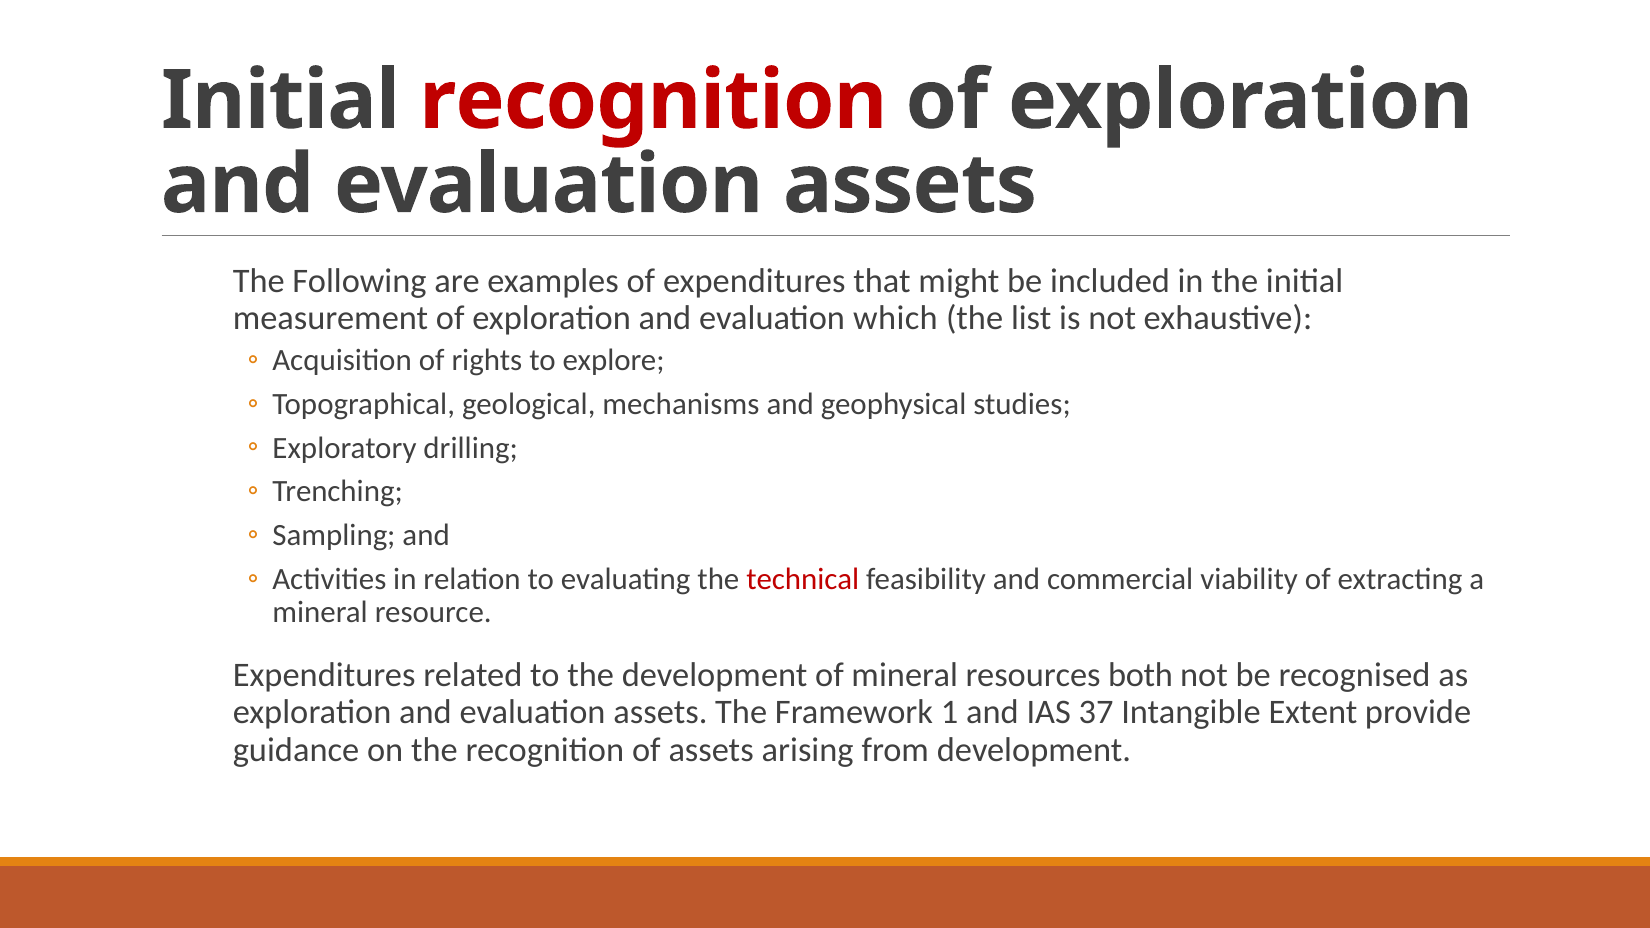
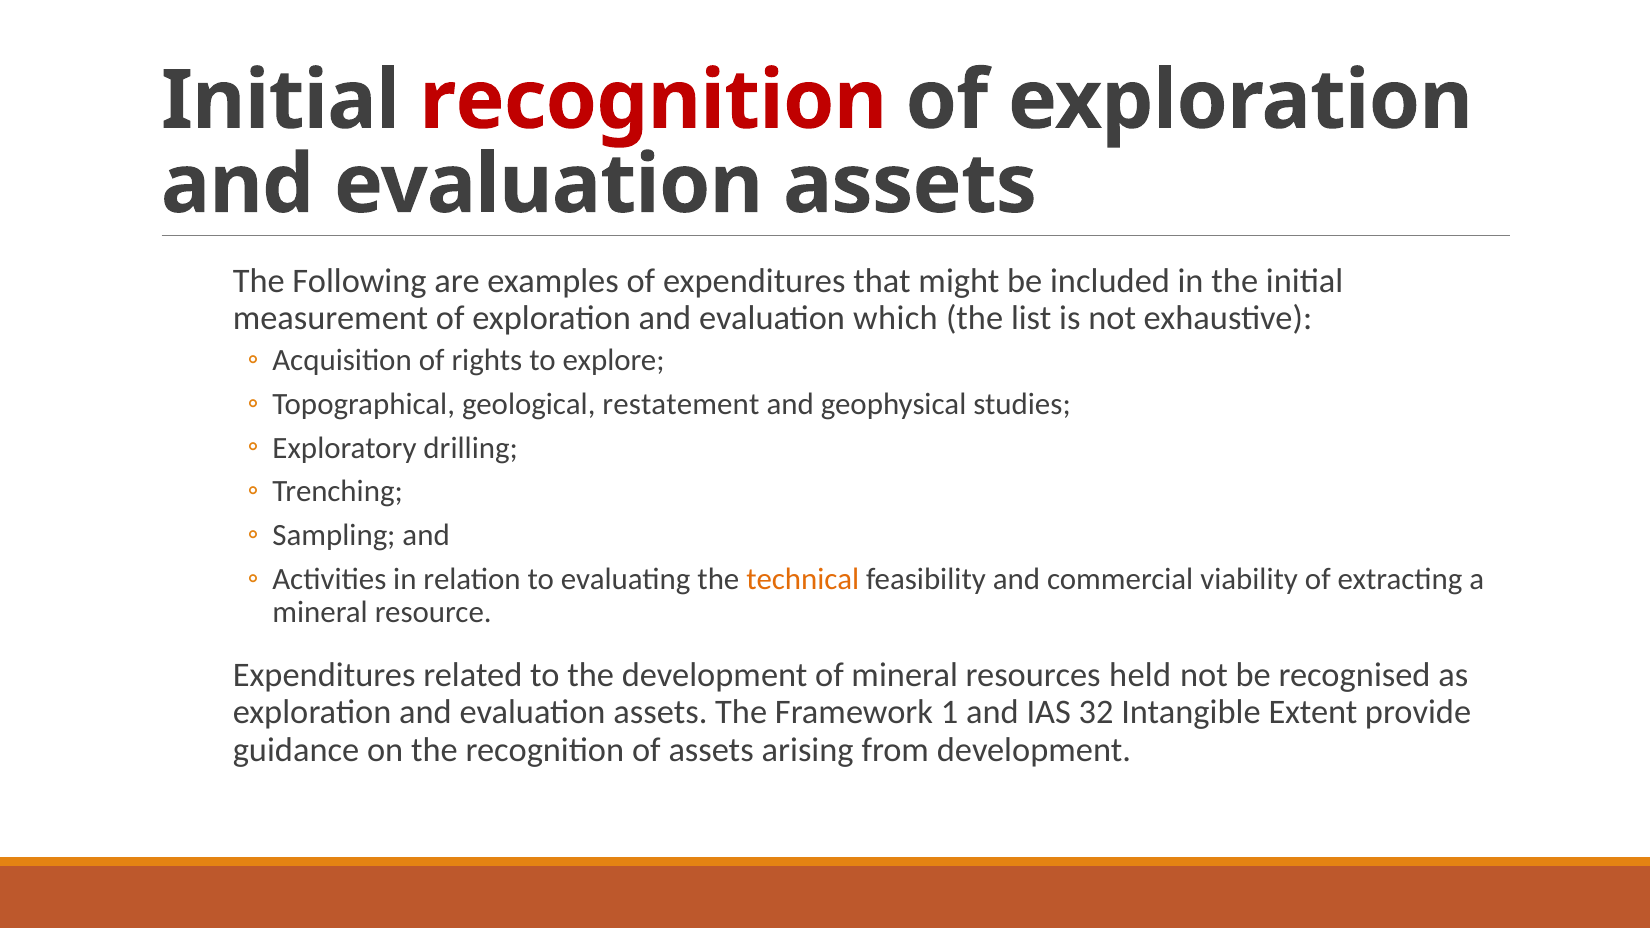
mechanisms: mechanisms -> restatement (681, 404)
technical colour: red -> orange (803, 579)
both: both -> held (1140, 676)
37: 37 -> 32 (1096, 713)
